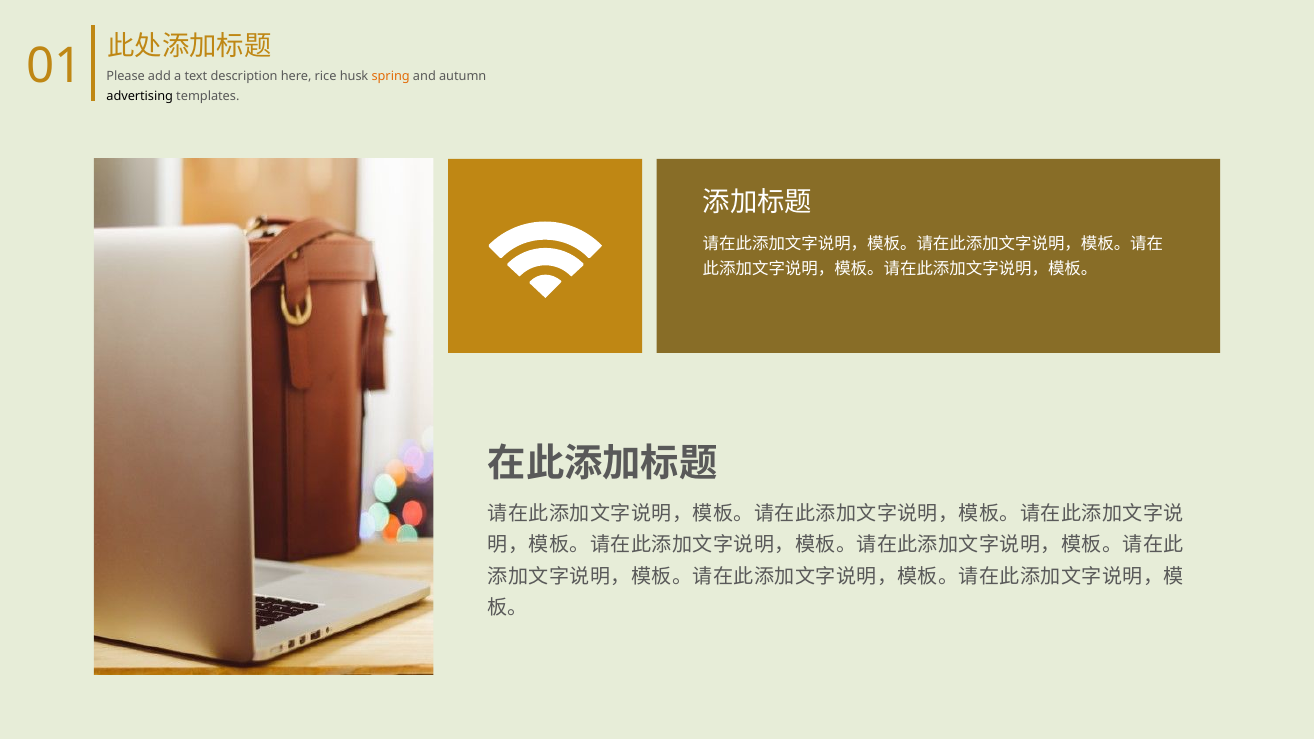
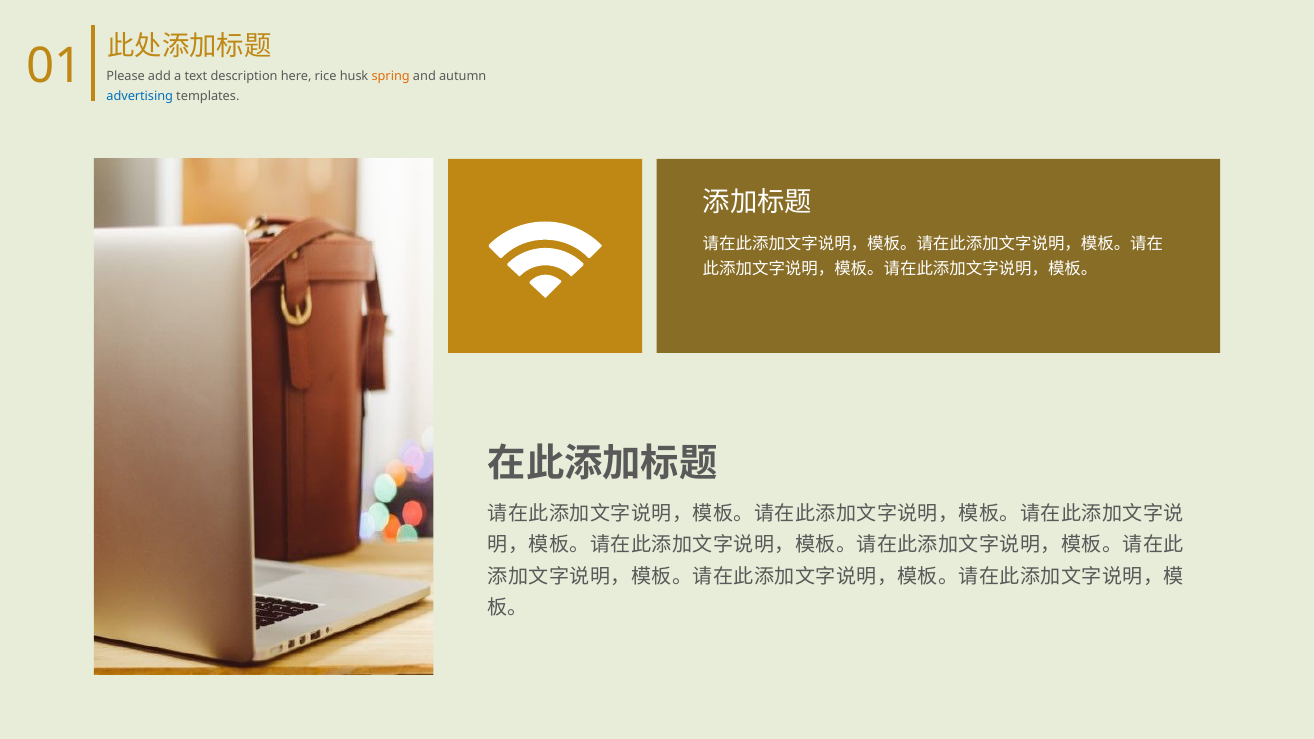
advertising colour: black -> blue (140, 97)
